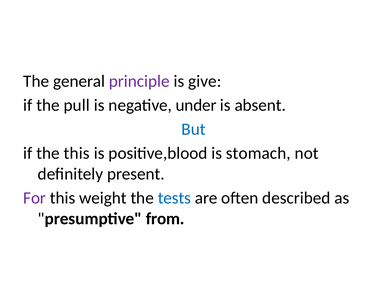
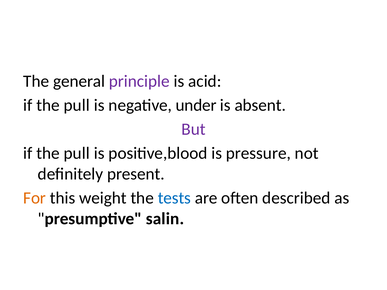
give: give -> acid (205, 81)
But colour: blue -> purple (193, 129)
this: this -> pull (77, 153)
stomach: stomach -> pressure (258, 153)
For colour: purple -> orange (35, 198)
from: from -> salin (165, 219)
